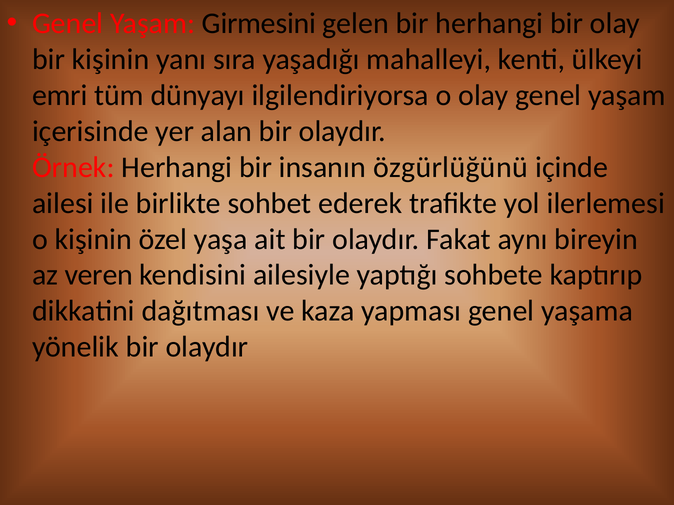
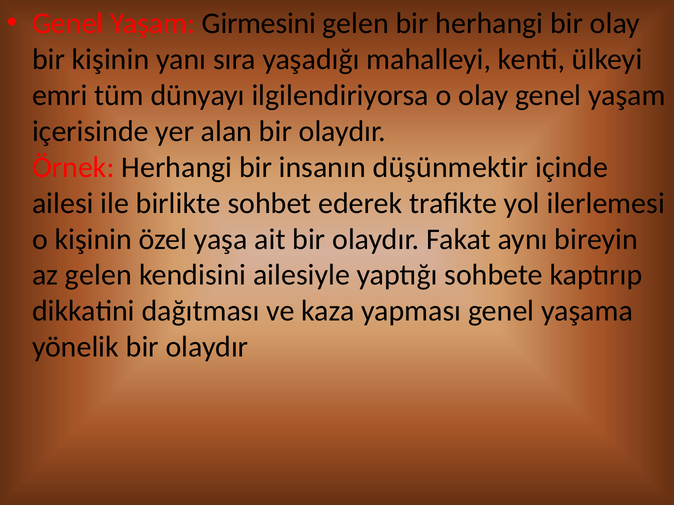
özgürlüğünü: özgürlüğünü -> düşünmektir (451, 167)
az veren: veren -> gelen (99, 275)
